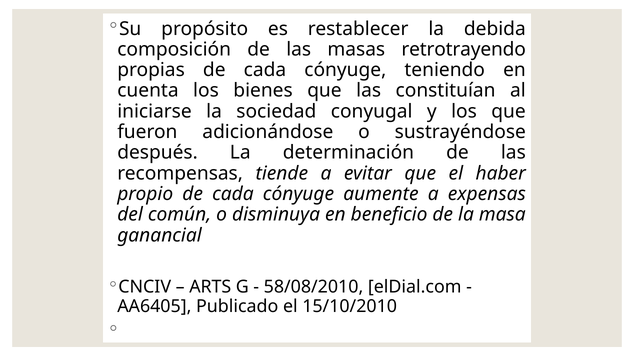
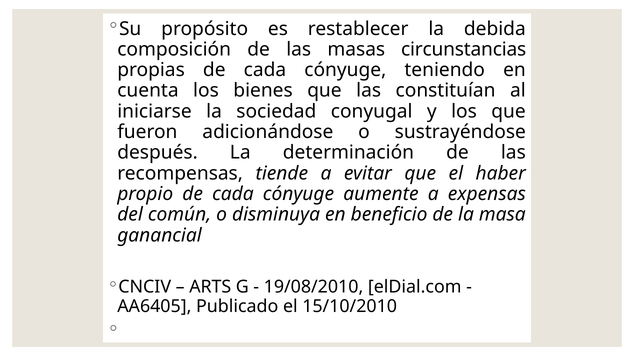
retrotrayendo: retrotrayendo -> circunstancias (464, 49)
58/08/2010: 58/08/2010 -> 19/08/2010 (313, 288)
